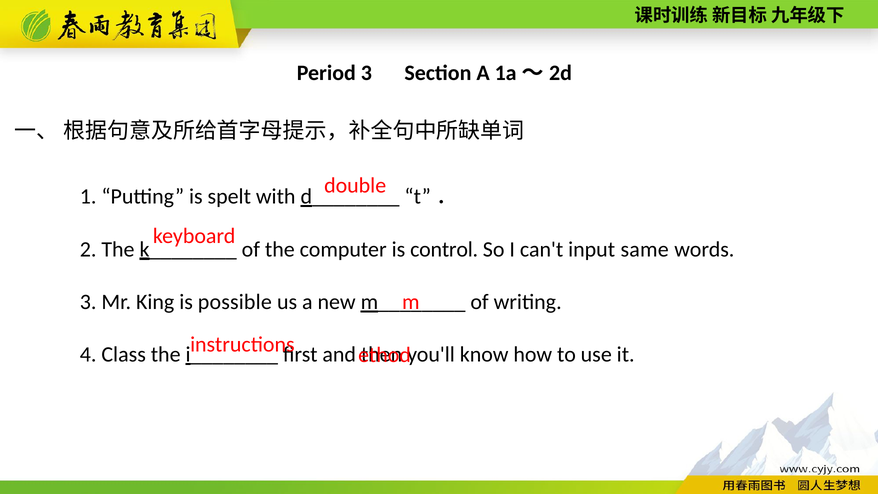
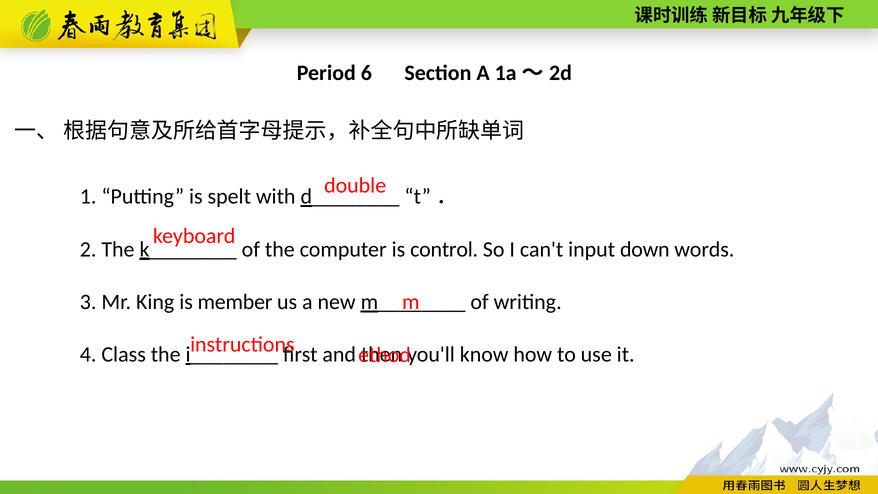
Period 3: 3 -> 6 (366, 73)
same: same -> down (645, 249)
possible: possible -> member (235, 302)
